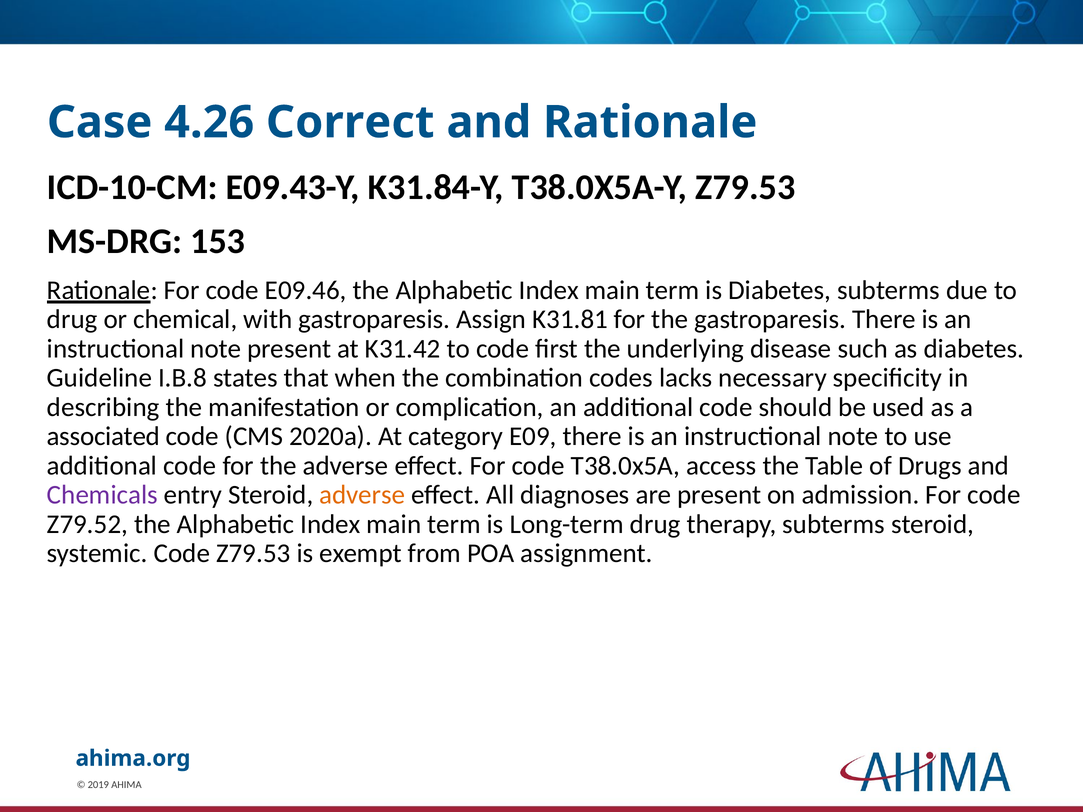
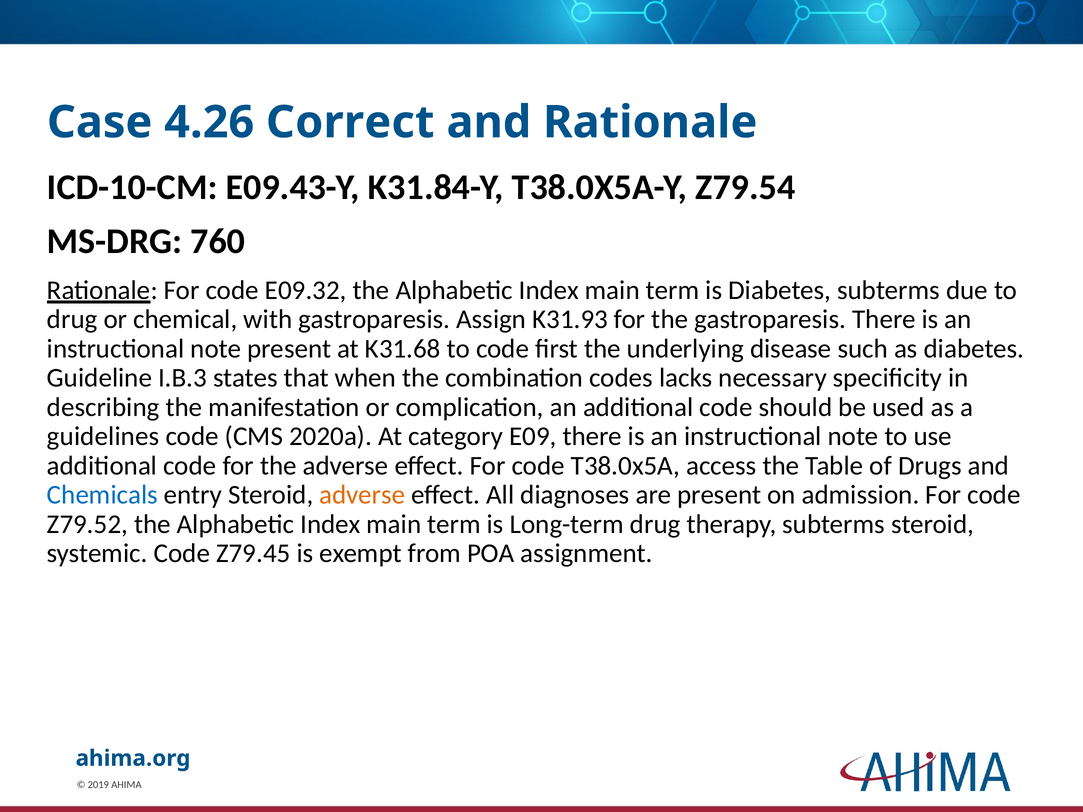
T38.0X5A-Y Z79.53: Z79.53 -> Z79.54 (745, 187)
153: 153 -> 760 (218, 241)
E09.46: E09.46 -> E09.32 (306, 290)
K31.81: K31.81 -> K31.93 (570, 320)
K31.42: K31.42 -> K31.68 (403, 349)
I.B.8: I.B.8 -> I.B.3 (183, 378)
associated: associated -> guidelines (103, 437)
Chemicals colour: purple -> blue (102, 495)
Code Z79.53: Z79.53 -> Z79.45 (253, 554)
